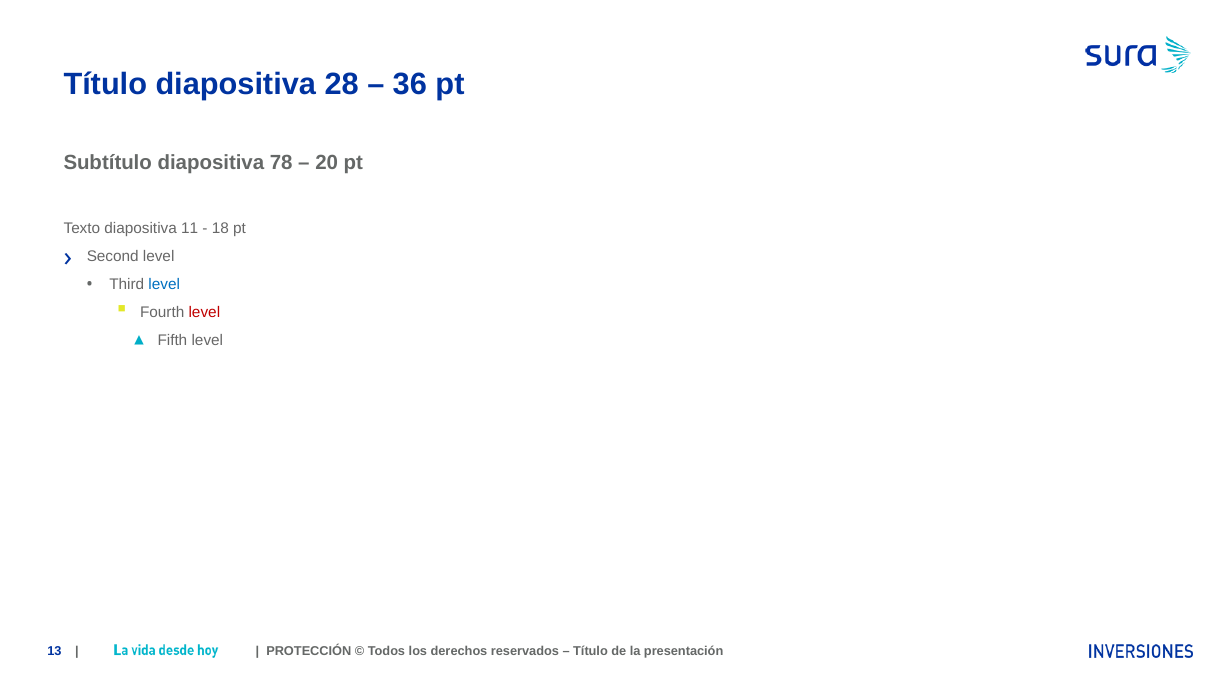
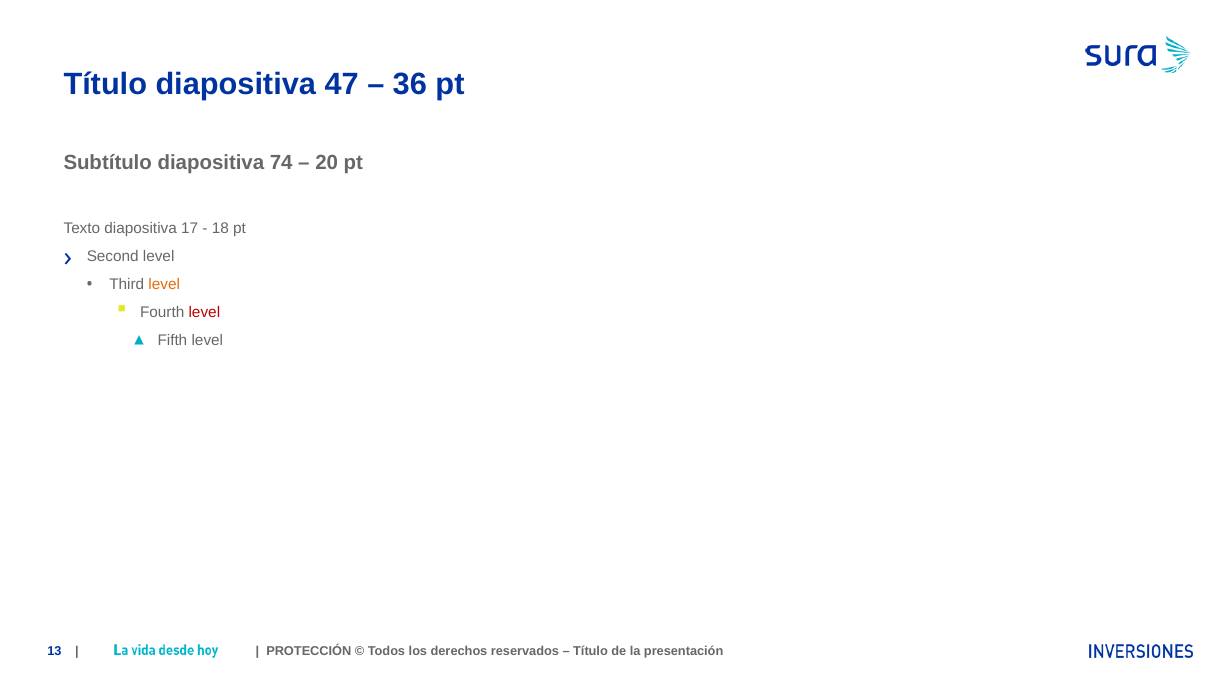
28: 28 -> 47 (342, 84)
78: 78 -> 74 (281, 163)
11: 11 -> 17 (190, 229)
level colour: blue -> orange (164, 284)
